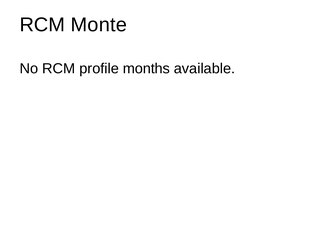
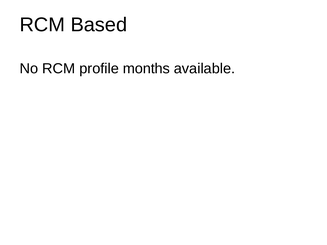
Monte: Monte -> Based (99, 25)
